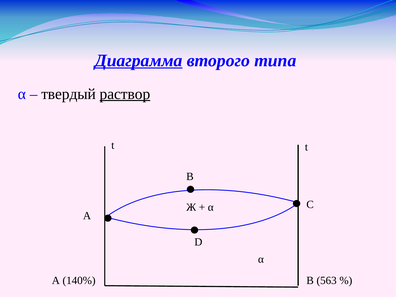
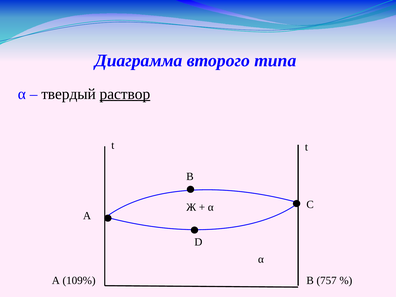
Диаграмма underline: present -> none (139, 61)
140%: 140% -> 109% (79, 281)
563: 563 -> 757 (327, 281)
